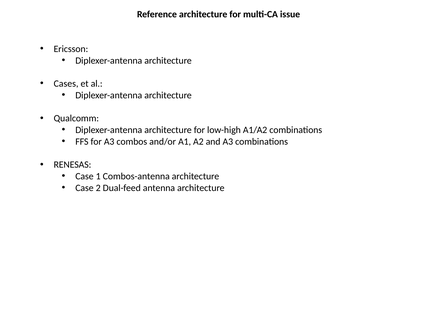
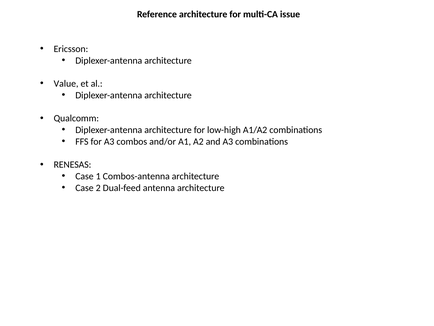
Cases: Cases -> Value (66, 84)
